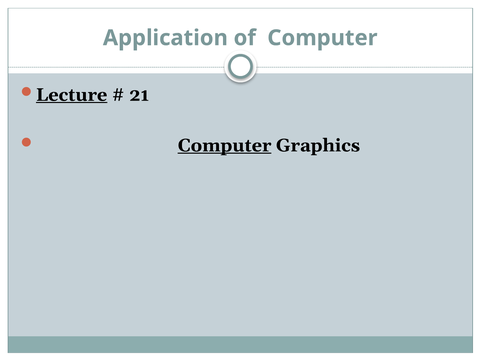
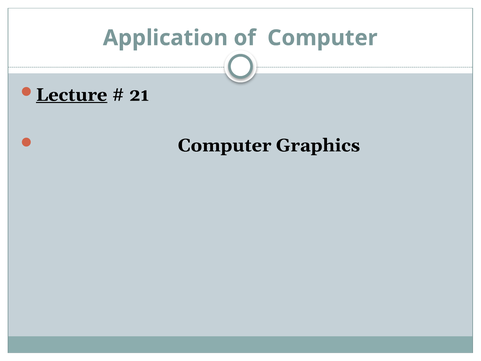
Computer underline: present -> none (225, 145)
